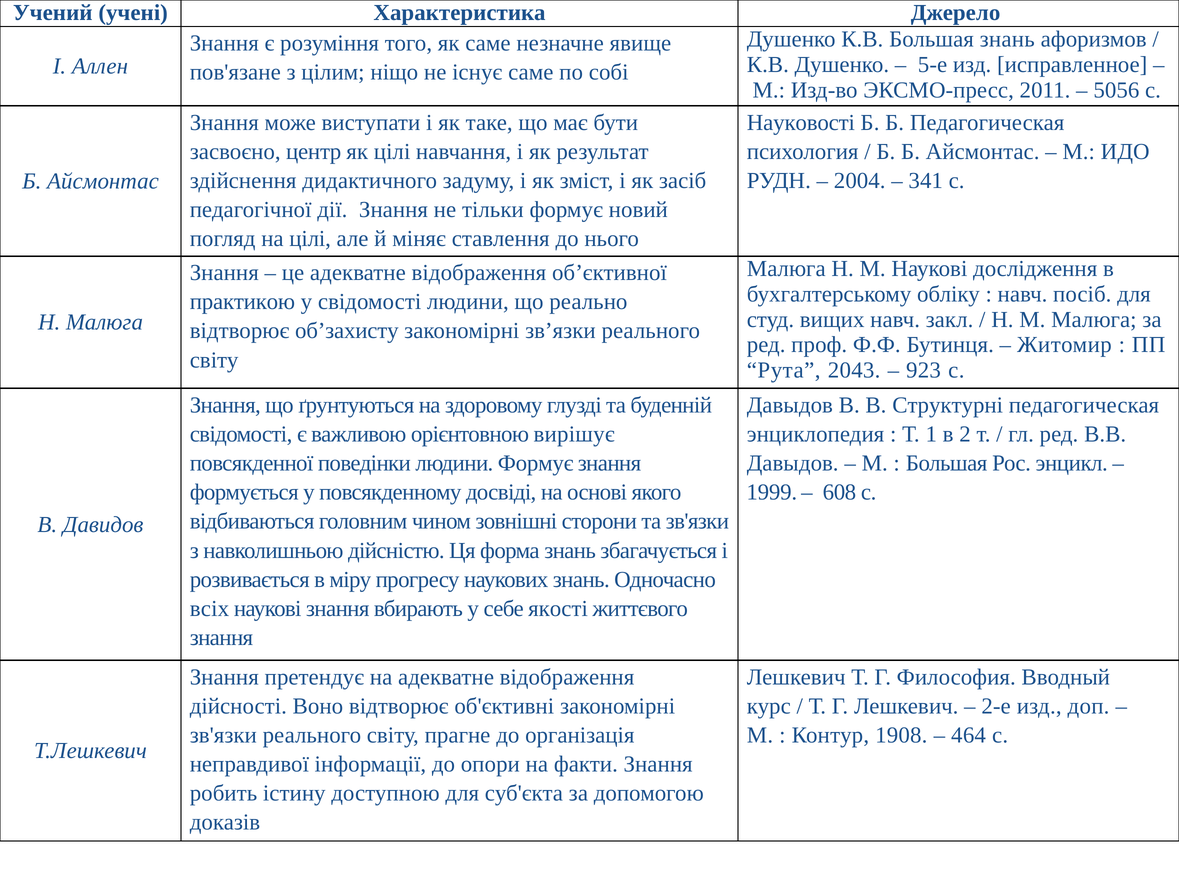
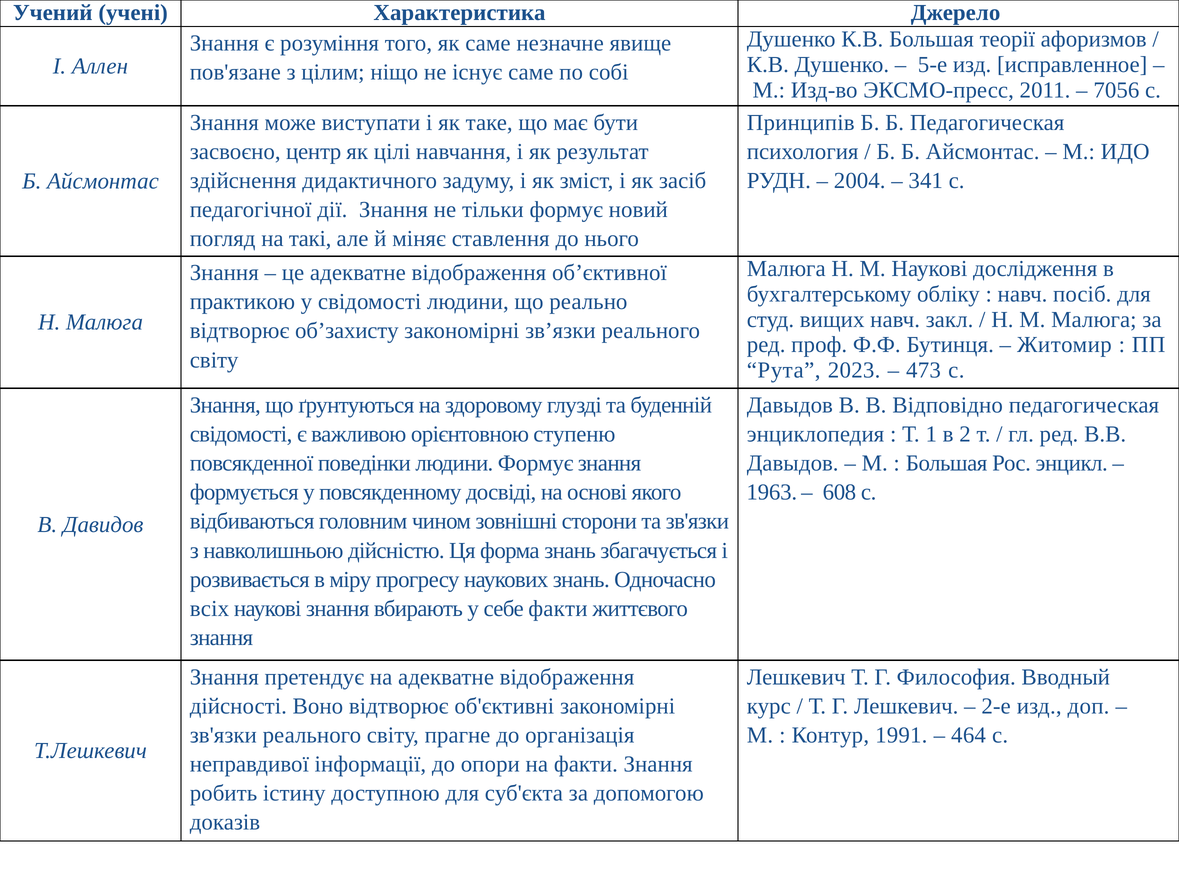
Большая знань: знань -> теорії (1007, 39)
5056: 5056 -> 7056 (1116, 90)
Науковості: Науковості -> Принципів (801, 122)
на цілі: цілі -> такі (310, 239)
2043: 2043 -> 2023 (854, 370)
923: 923 -> 473 (924, 370)
Структурні: Структурні -> Відповідно (948, 405)
вирішує: вирішує -> ступеню (574, 434)
1999: 1999 -> 1963 (772, 492)
себе якості: якості -> факти (558, 609)
1908: 1908 -> 1991 (901, 735)
